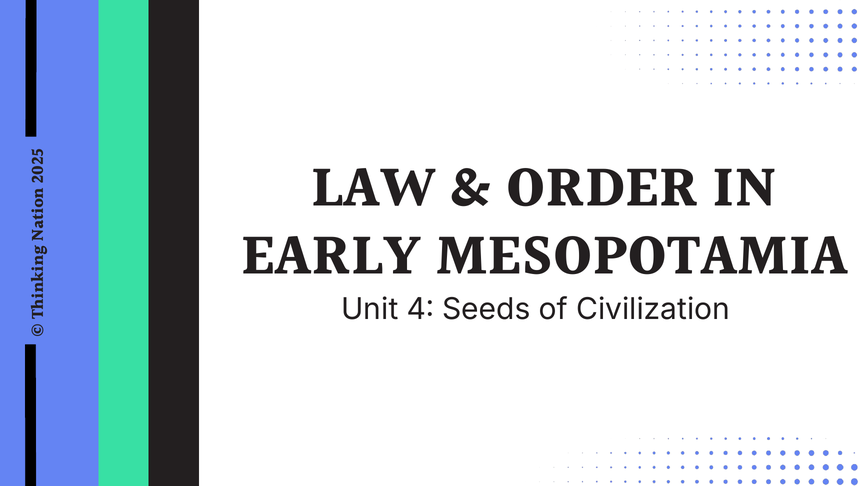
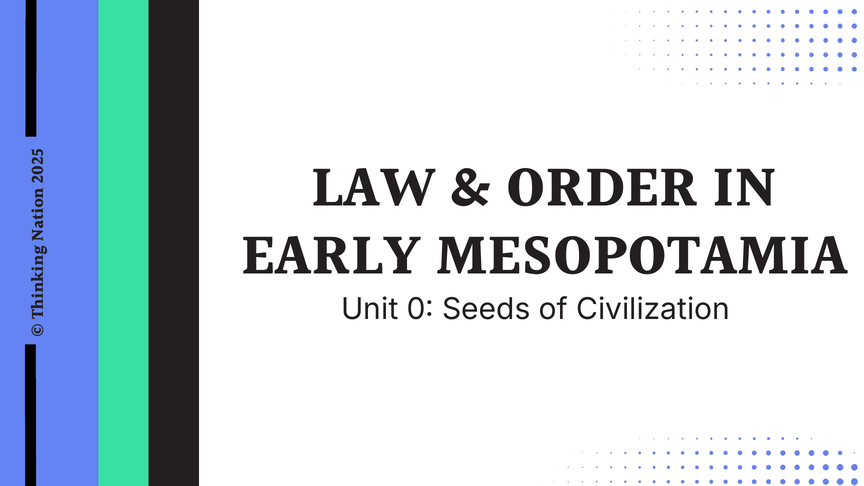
Unit 4: 4 -> 0 (420, 309)
